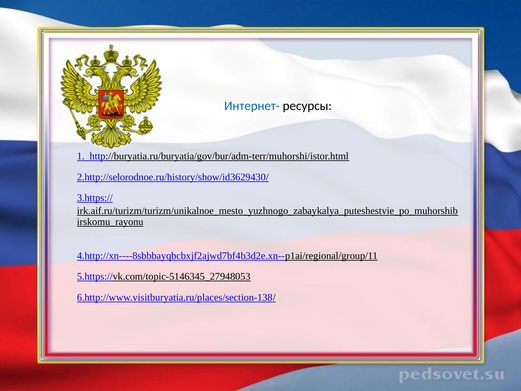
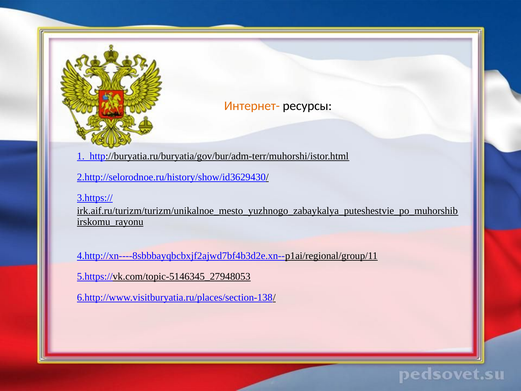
Интернет- colour: blue -> orange (252, 106)
